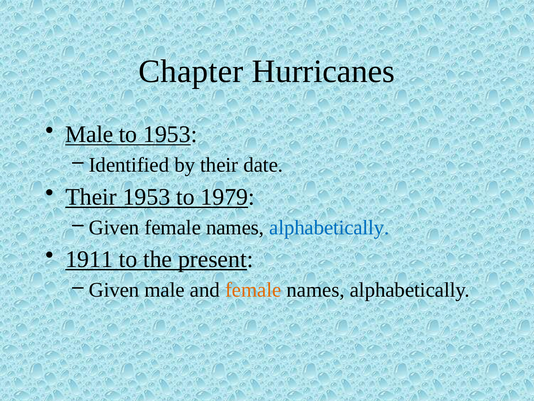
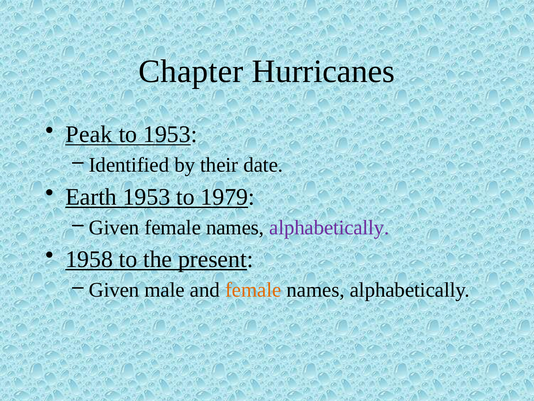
Male: Male -> Peak (89, 134)
Their: Their -> Earth (91, 197)
alphabetically colour: blue -> purple (329, 227)
1911: 1911 -> 1958 (89, 259)
